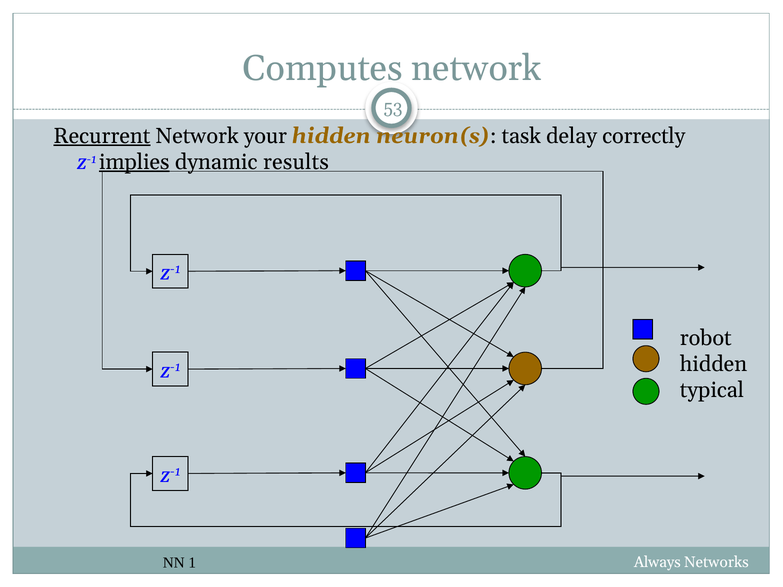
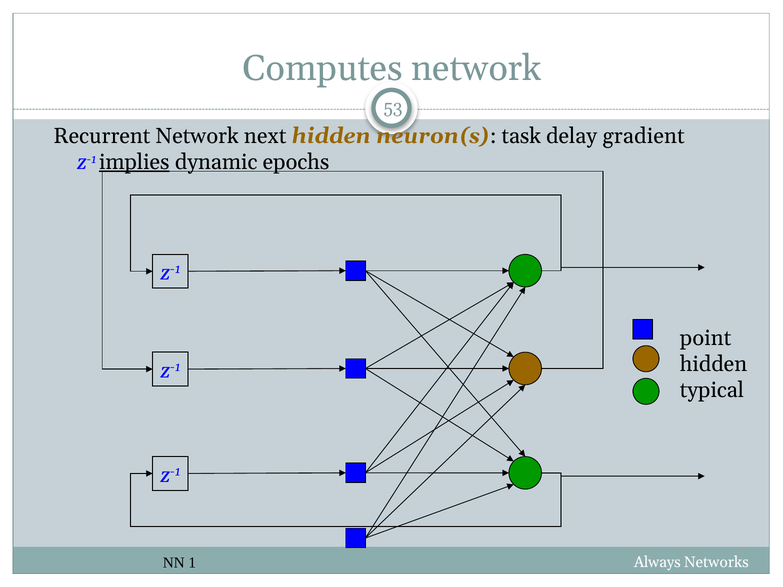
Recurrent underline: present -> none (102, 136)
your: your -> next (265, 136)
correctly: correctly -> gradient (644, 136)
results: results -> epochs (296, 162)
robot: robot -> point (706, 338)
